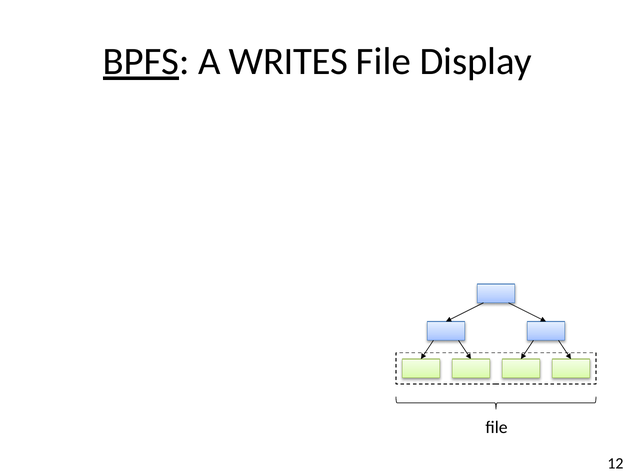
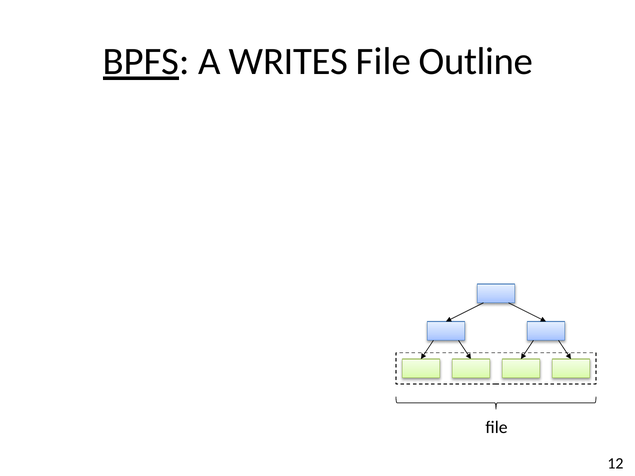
Display: Display -> Outline (476, 61)
